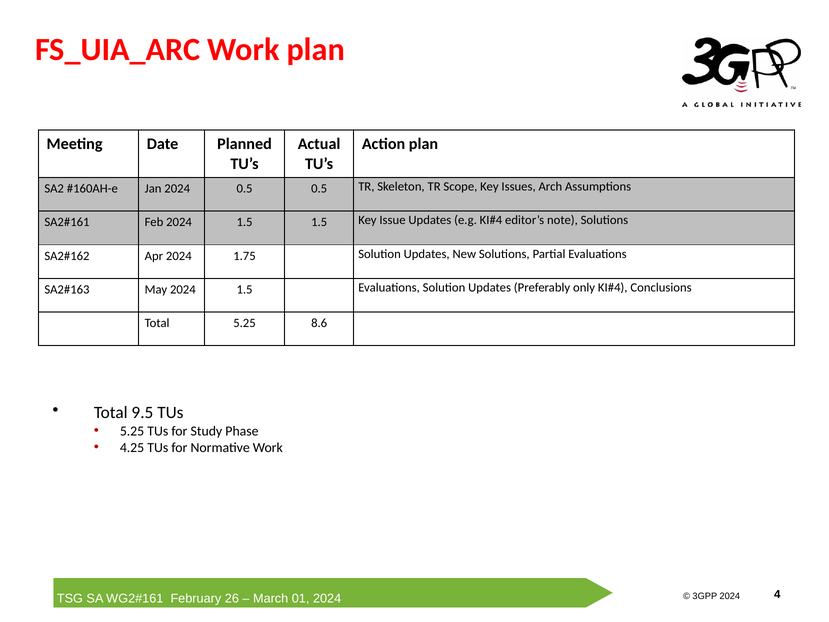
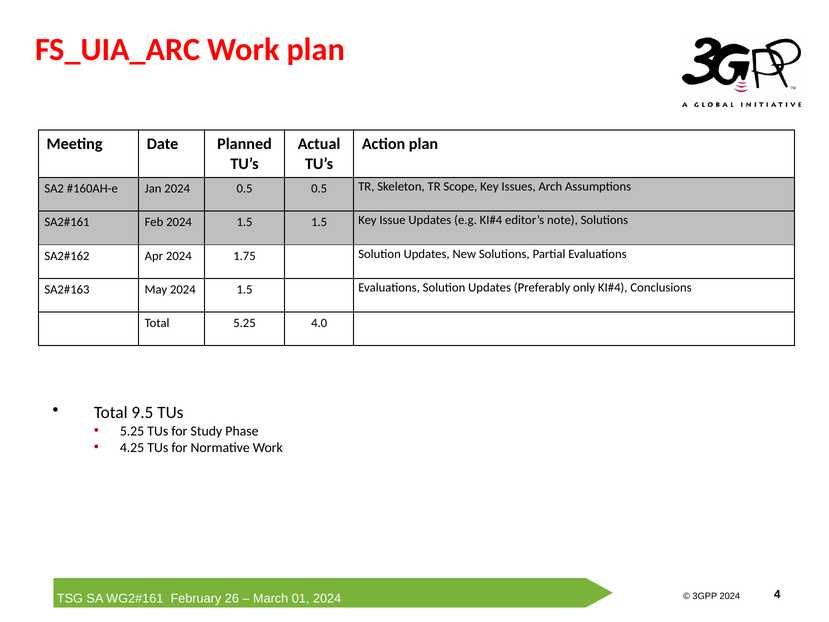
8.6: 8.6 -> 4.0 (319, 323)
